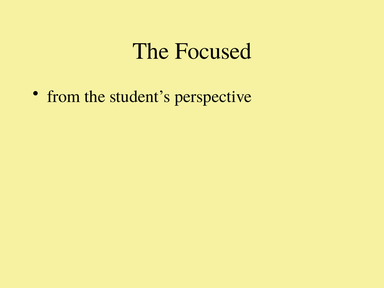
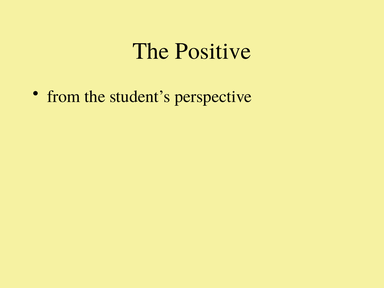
Focused: Focused -> Positive (213, 51)
